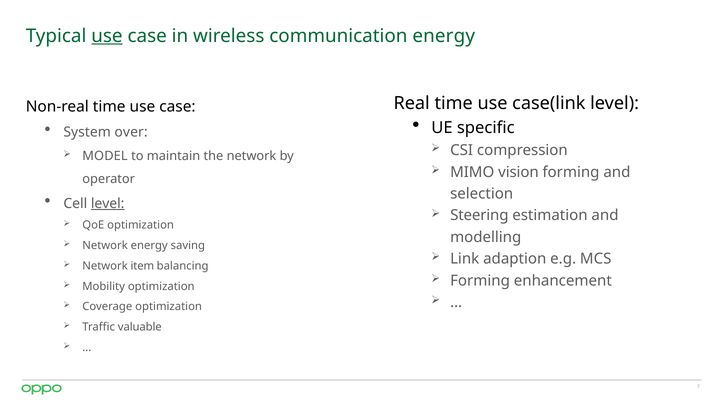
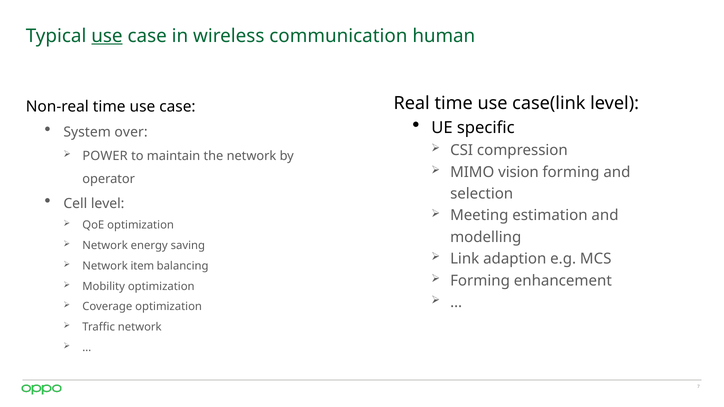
communication energy: energy -> human (444, 36)
MODEL: MODEL -> POWER (105, 156)
level underline: present -> none (108, 204)
Steering: Steering -> Meeting (479, 216)
Traffic valuable: valuable -> network (140, 327)
